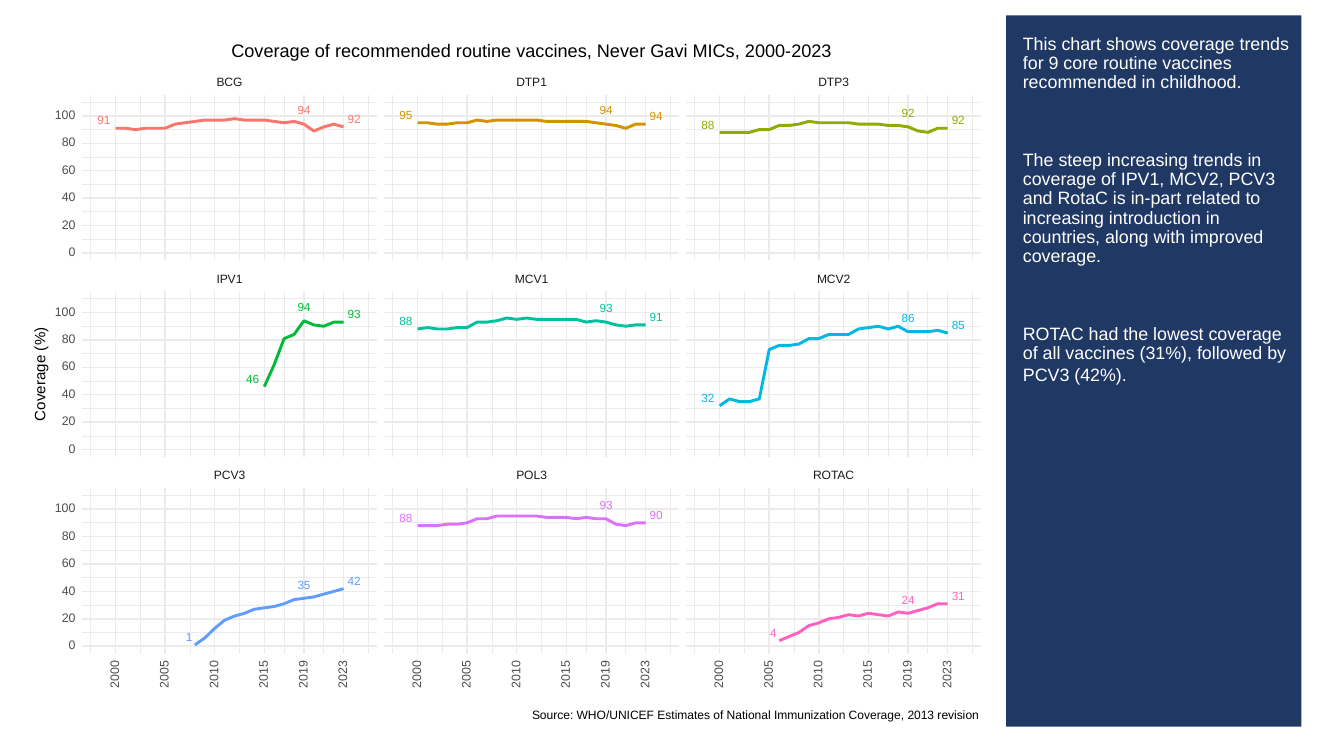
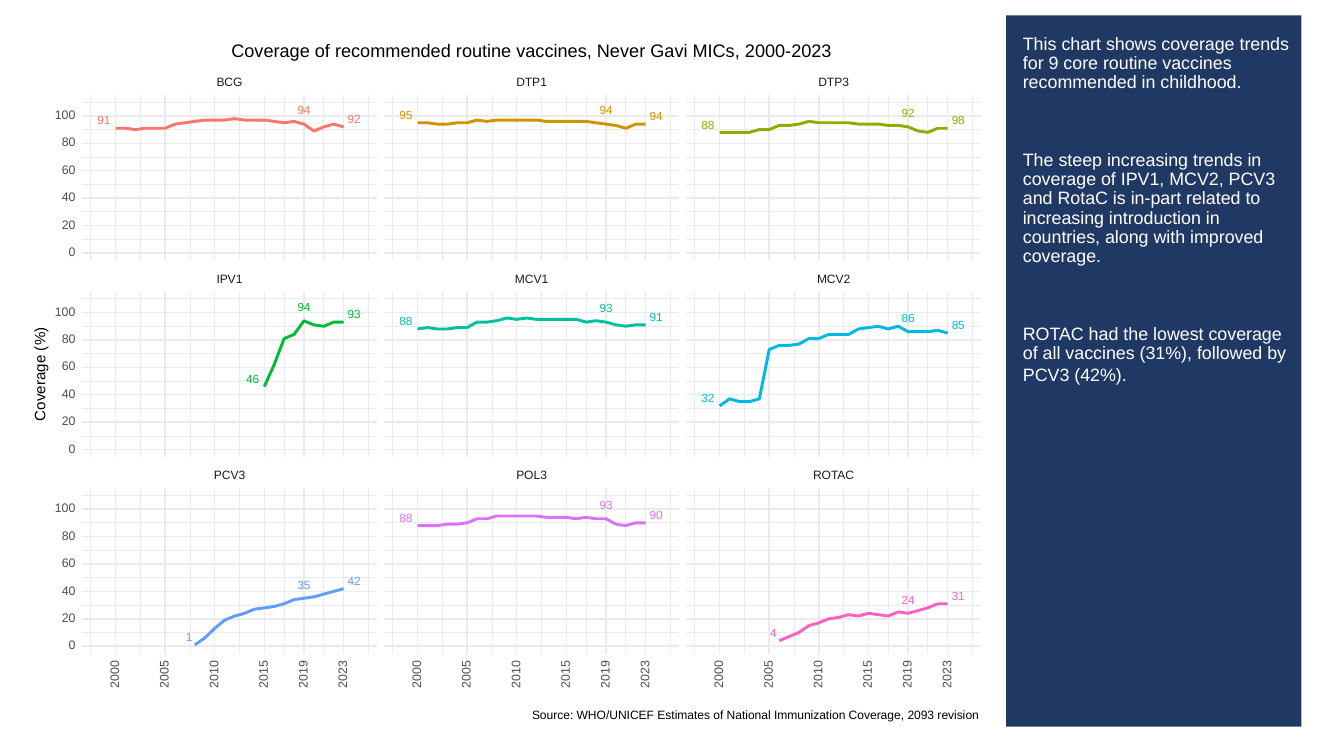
88 92: 92 -> 98 (958, 121)
2013: 2013 -> 2093 (921, 715)
